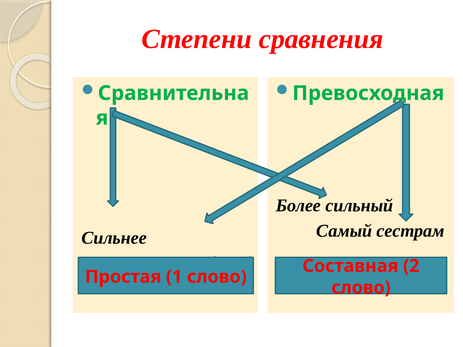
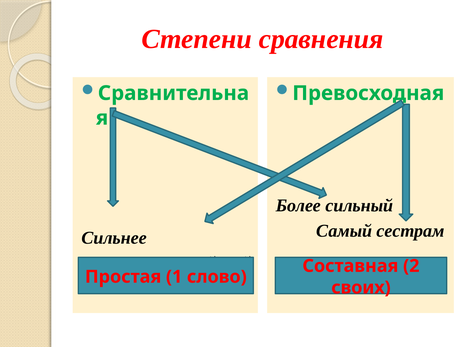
слово: слово -> своих (361, 288)
